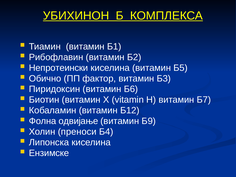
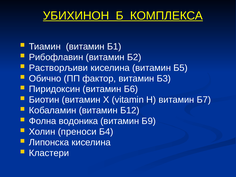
Непротеински: Непротеински -> Растворљиви (58, 68)
одвијање: одвијање -> водоника (78, 121)
Ензимске: Ензимске -> Кластери (49, 153)
